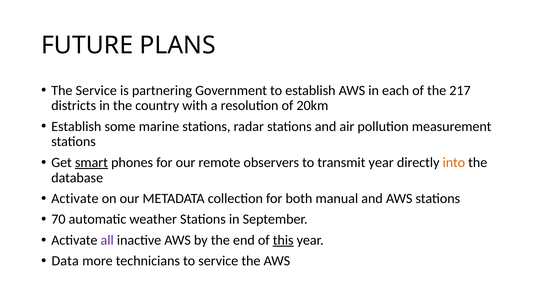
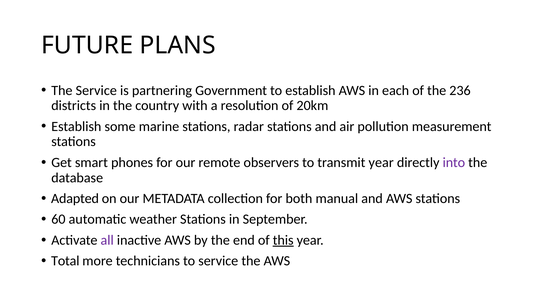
217: 217 -> 236 (460, 90)
smart underline: present -> none (91, 162)
into colour: orange -> purple (454, 162)
Activate: Activate -> Adapted (75, 198)
70: 70 -> 60 (58, 219)
Data: Data -> Total (65, 261)
